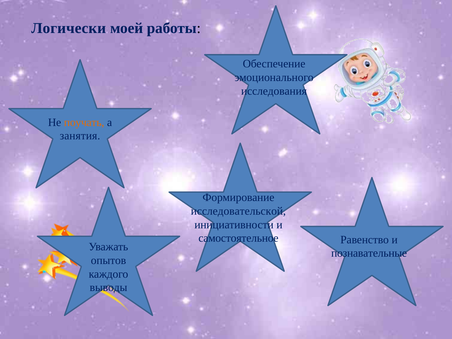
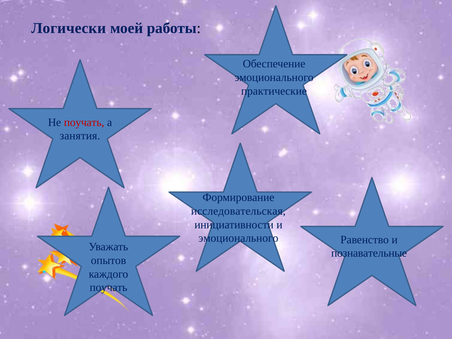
исследования: исследования -> практические (274, 91)
поучать colour: orange -> red (84, 122)
исследовательской: исследовательской -> исследовательская (238, 211)
самостоятельное: самостоятельное -> эмоционального (238, 238)
выводы: выводы -> поучать (109, 288)
